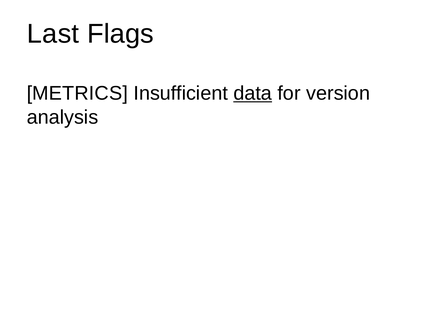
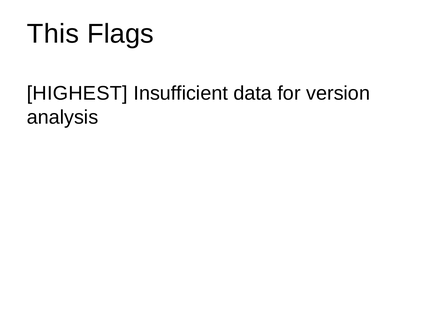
Last: Last -> This (53, 34)
METRICS: METRICS -> HIGHEST (77, 94)
data underline: present -> none (253, 94)
